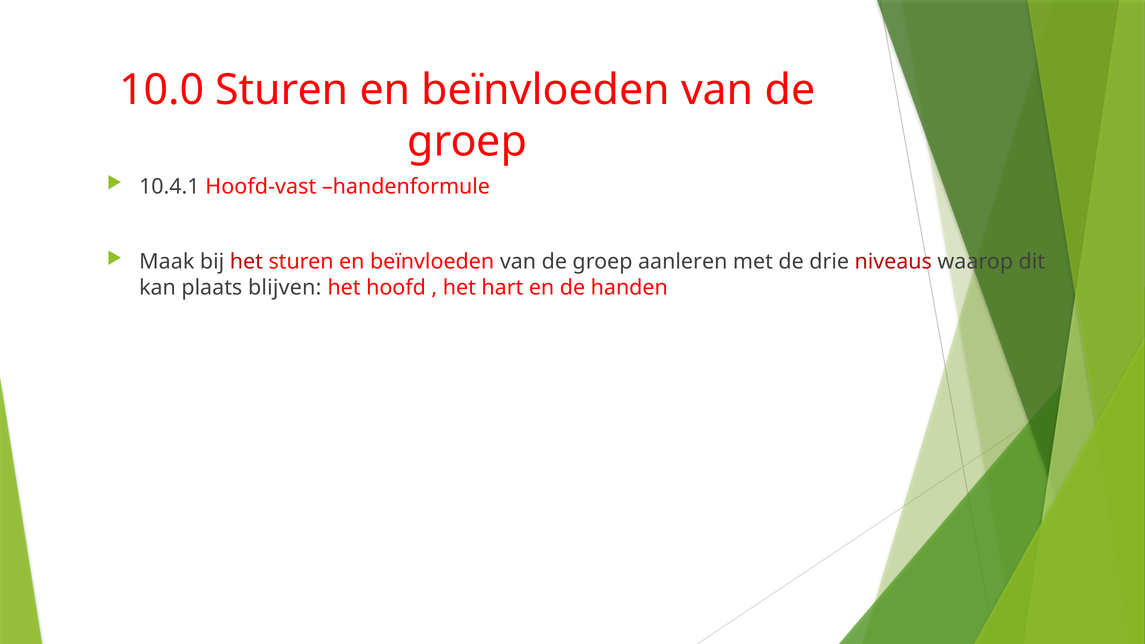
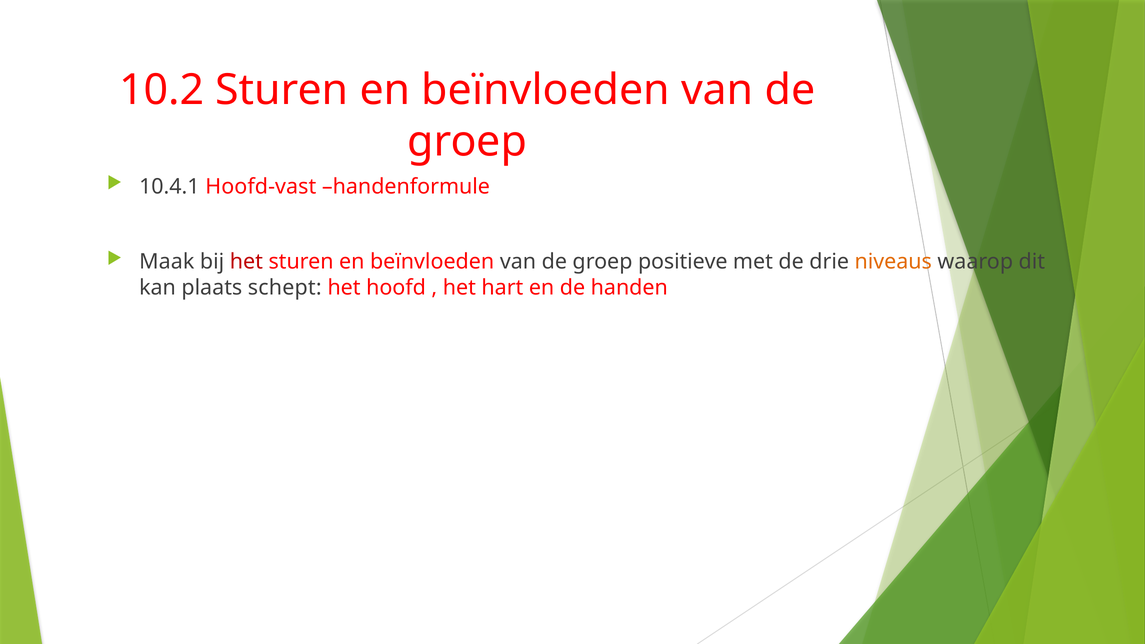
10.0: 10.0 -> 10.2 (162, 90)
aanleren: aanleren -> positieve (683, 262)
niveaus colour: red -> orange (893, 262)
blijven: blijven -> schept (285, 288)
